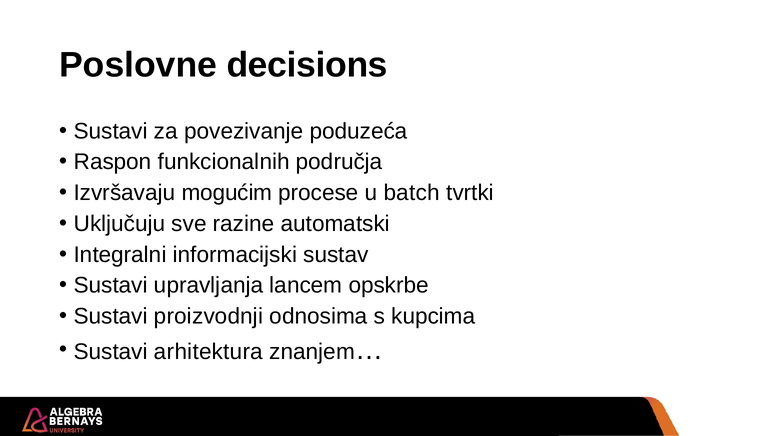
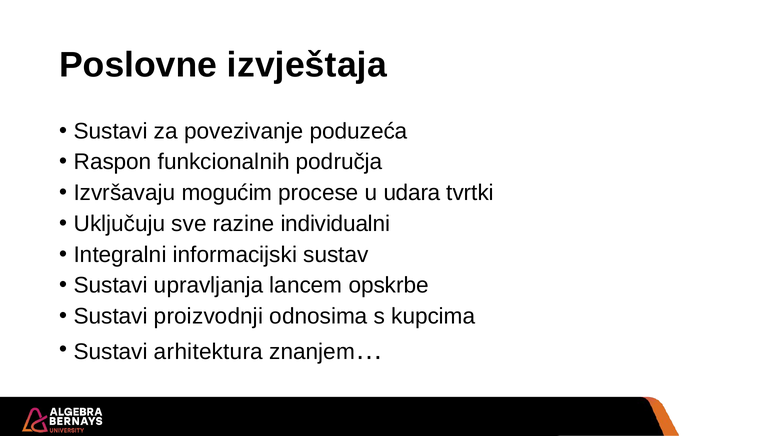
decisions: decisions -> izvještaja (307, 65)
batch: batch -> udara (412, 193)
automatski: automatski -> individualni (335, 224)
